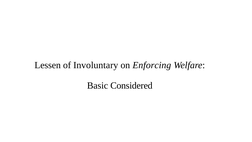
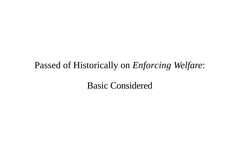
Lessen: Lessen -> Passed (48, 65)
Involuntary: Involuntary -> Historically (96, 65)
